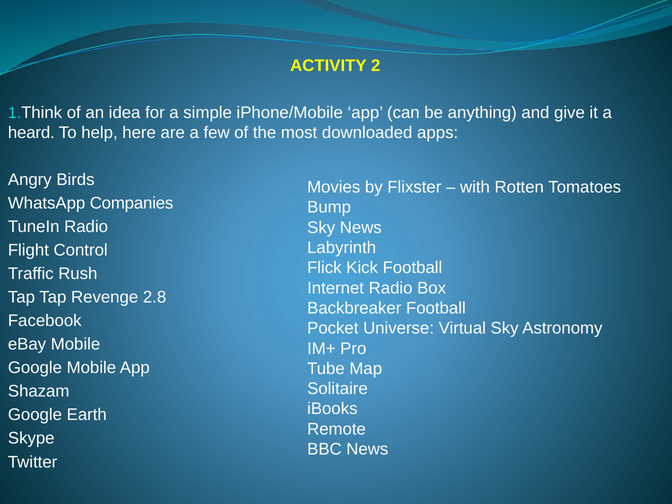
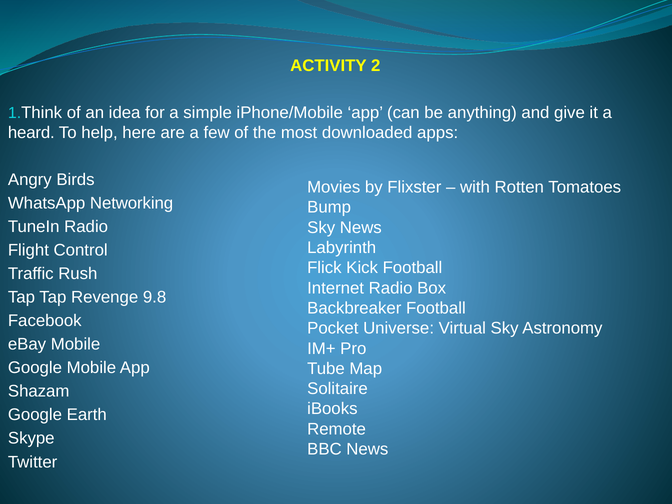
Companies: Companies -> Networking (132, 203)
2.8: 2.8 -> 9.8 (155, 297)
